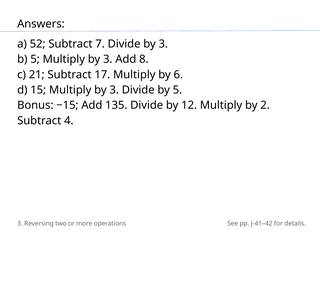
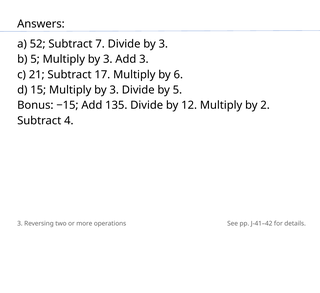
Add 8: 8 -> 3 (144, 59)
